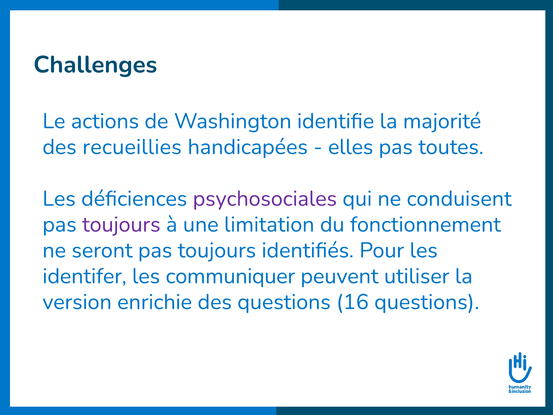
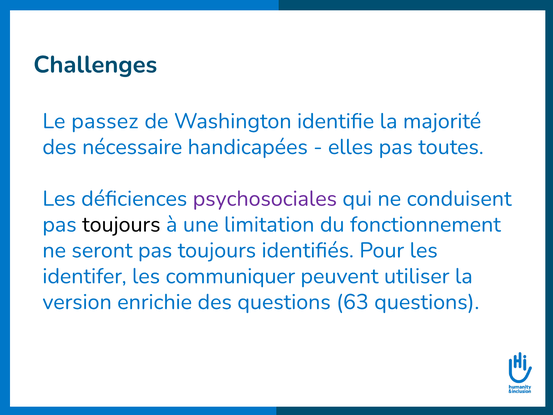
actions: actions -> passez (105, 121)
recueillies: recueillies -> nécessaire (132, 147)
toujours colour: purple -> black (121, 224)
16: 16 -> 63 (353, 302)
